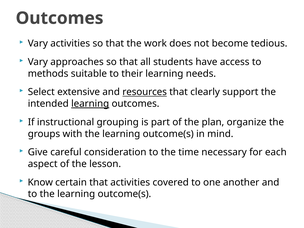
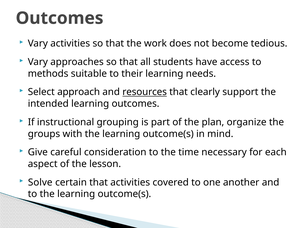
extensive: extensive -> approach (79, 92)
learning underline: present -> none (90, 104)
Know: Know -> Solve (40, 182)
